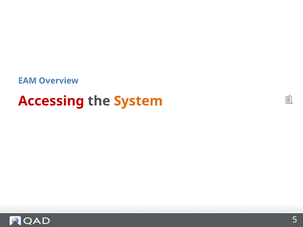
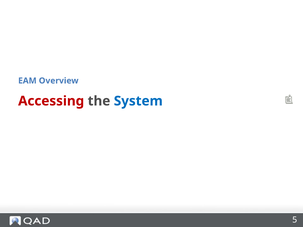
System colour: orange -> blue (138, 101)
